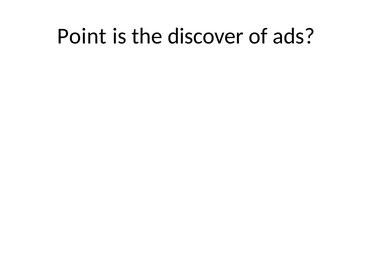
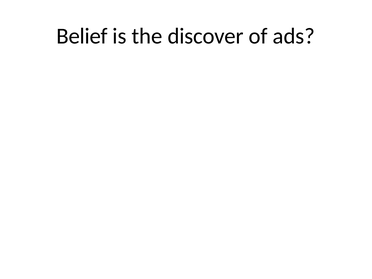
Point: Point -> Belief (82, 36)
